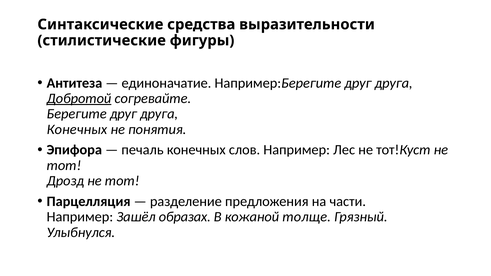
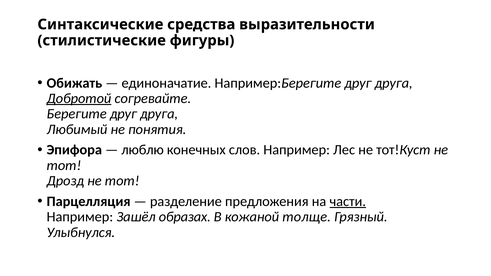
Антитеза: Антитеза -> Обижать (74, 83)
Конечных: Конечных -> Любимый (77, 129)
печаль: печаль -> люблю (143, 150)
части underline: none -> present (348, 202)
